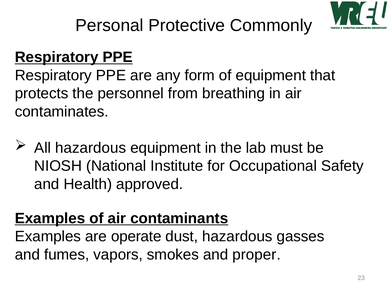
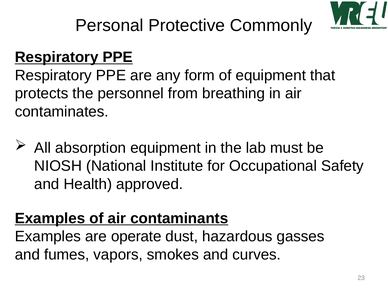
All hazardous: hazardous -> absorption (91, 148)
proper: proper -> curves (257, 255)
